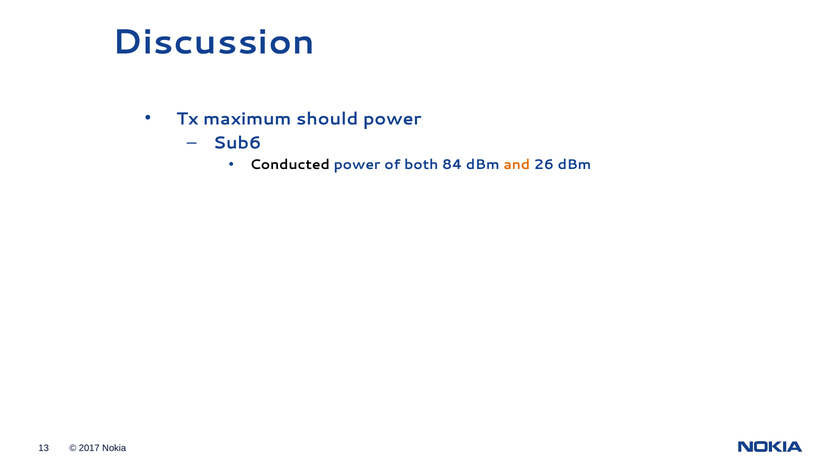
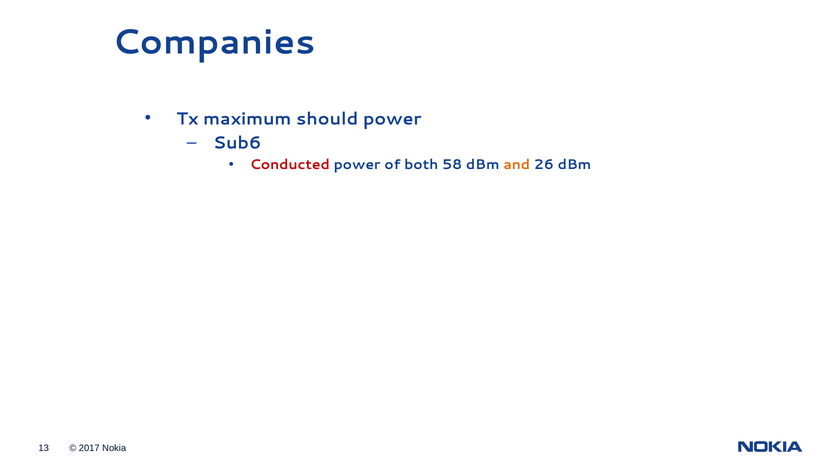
Discussion: Discussion -> Companies (214, 42)
Conducted colour: black -> red (290, 165)
84: 84 -> 58 (452, 165)
